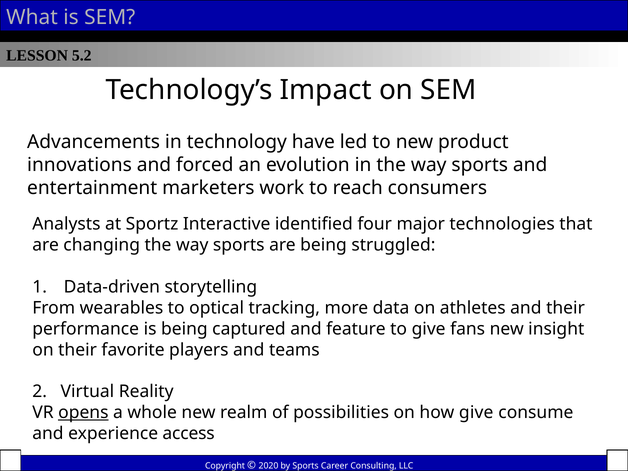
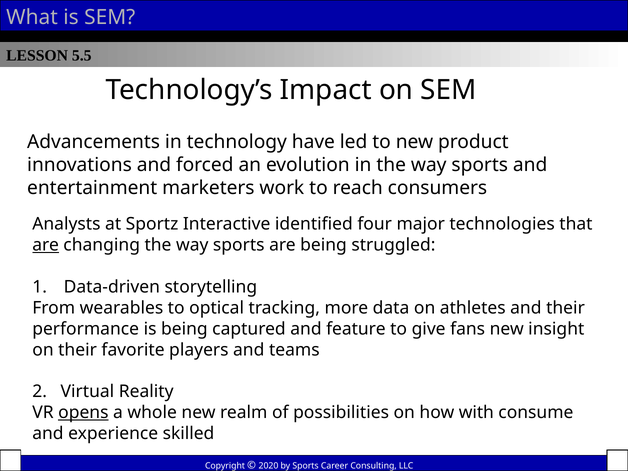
5.2: 5.2 -> 5.5 (82, 55)
are underline: none -> present (46, 245)
how give: give -> with (476, 413)
access: access -> skilled (189, 434)
